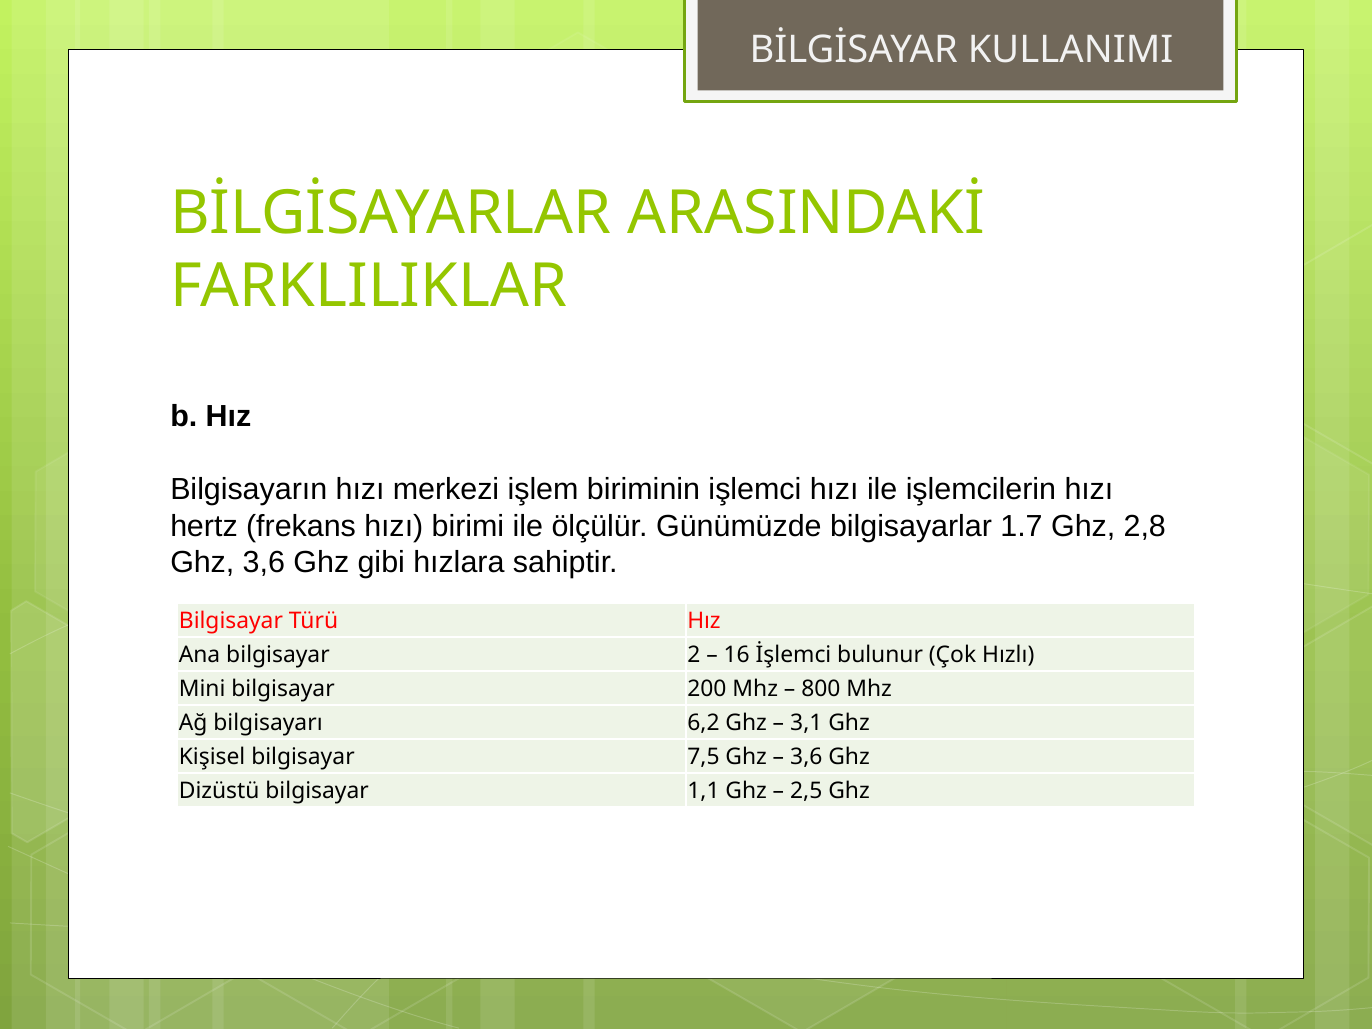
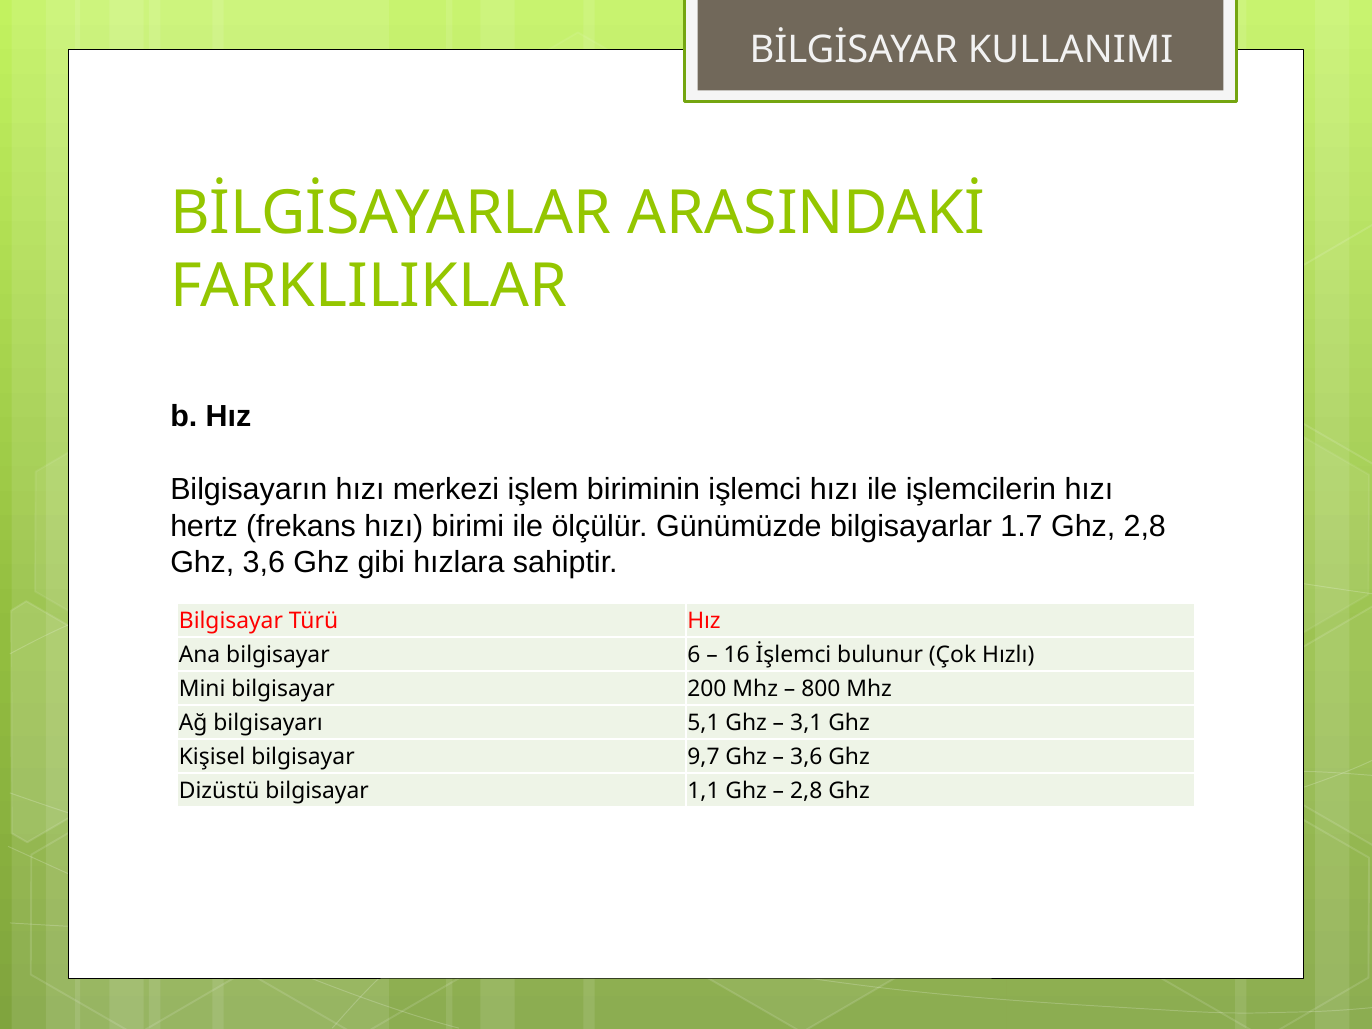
2: 2 -> 6 (694, 655)
6,2: 6,2 -> 5,1 (703, 723)
7,5: 7,5 -> 9,7 (703, 757)
2,5: 2,5 -> 2,8 (806, 791)
